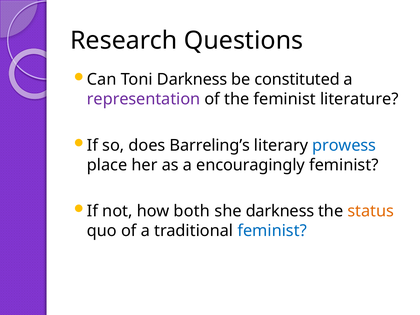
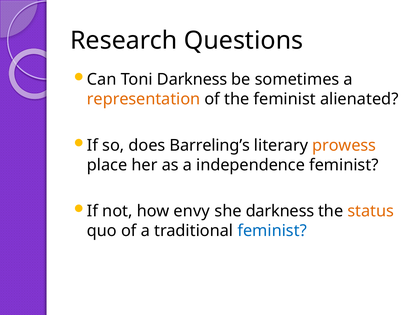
constituted: constituted -> sometimes (297, 80)
representation colour: purple -> orange (144, 99)
literature: literature -> alienated (359, 99)
prowess colour: blue -> orange (344, 145)
encouragingly: encouragingly -> independence (251, 165)
both: both -> envy (192, 211)
